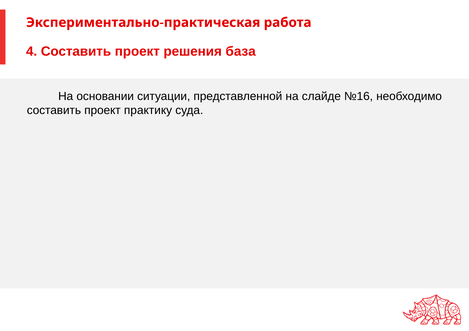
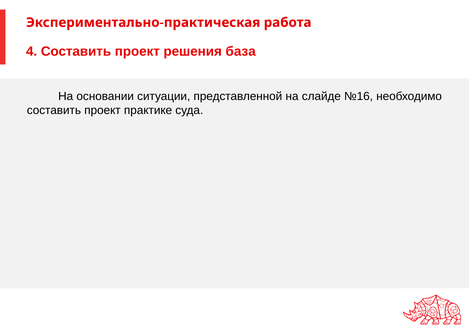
практику: практику -> практике (148, 111)
